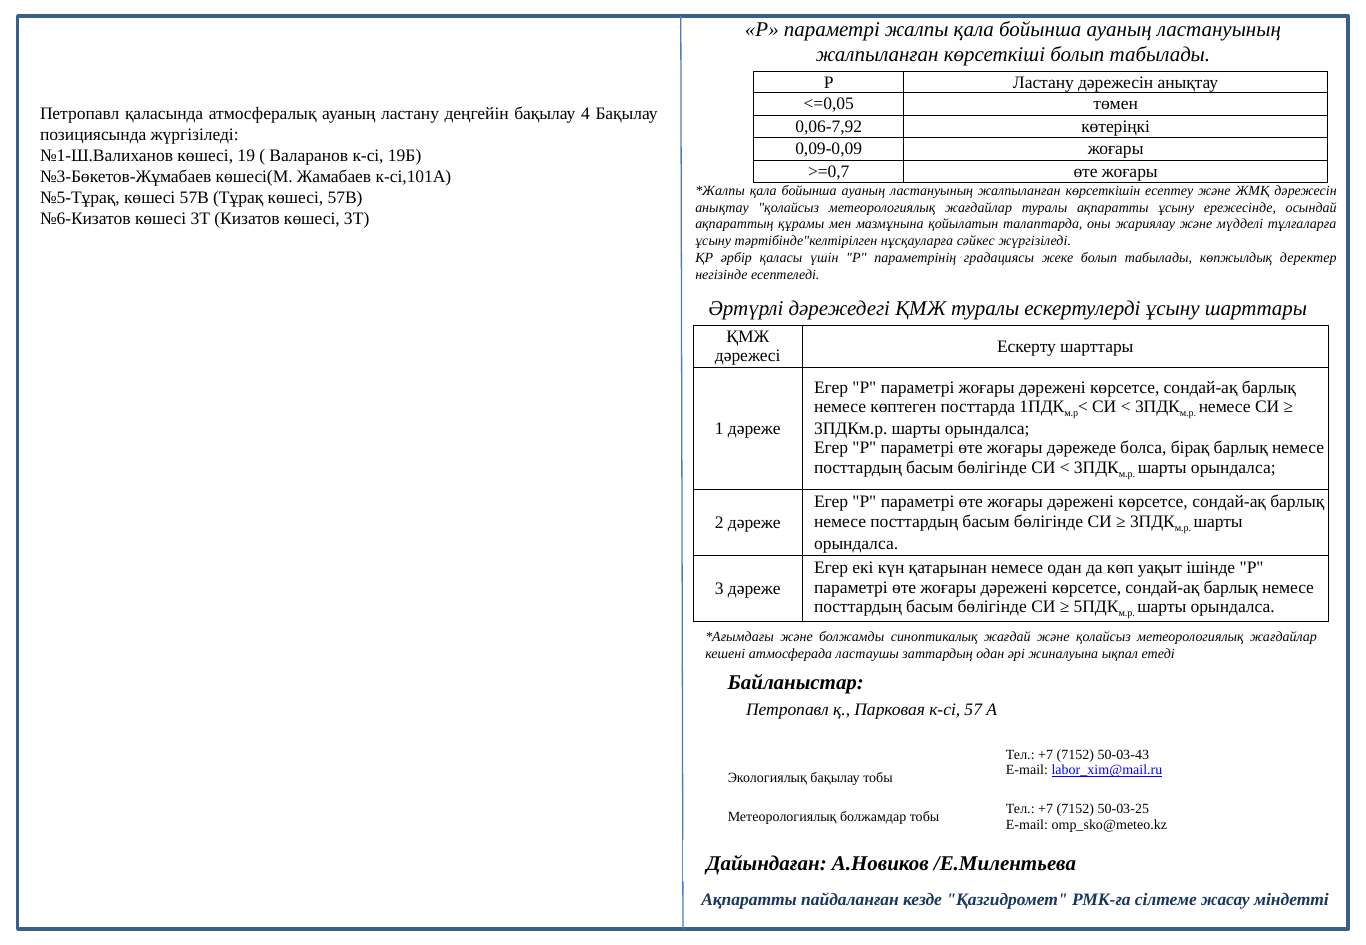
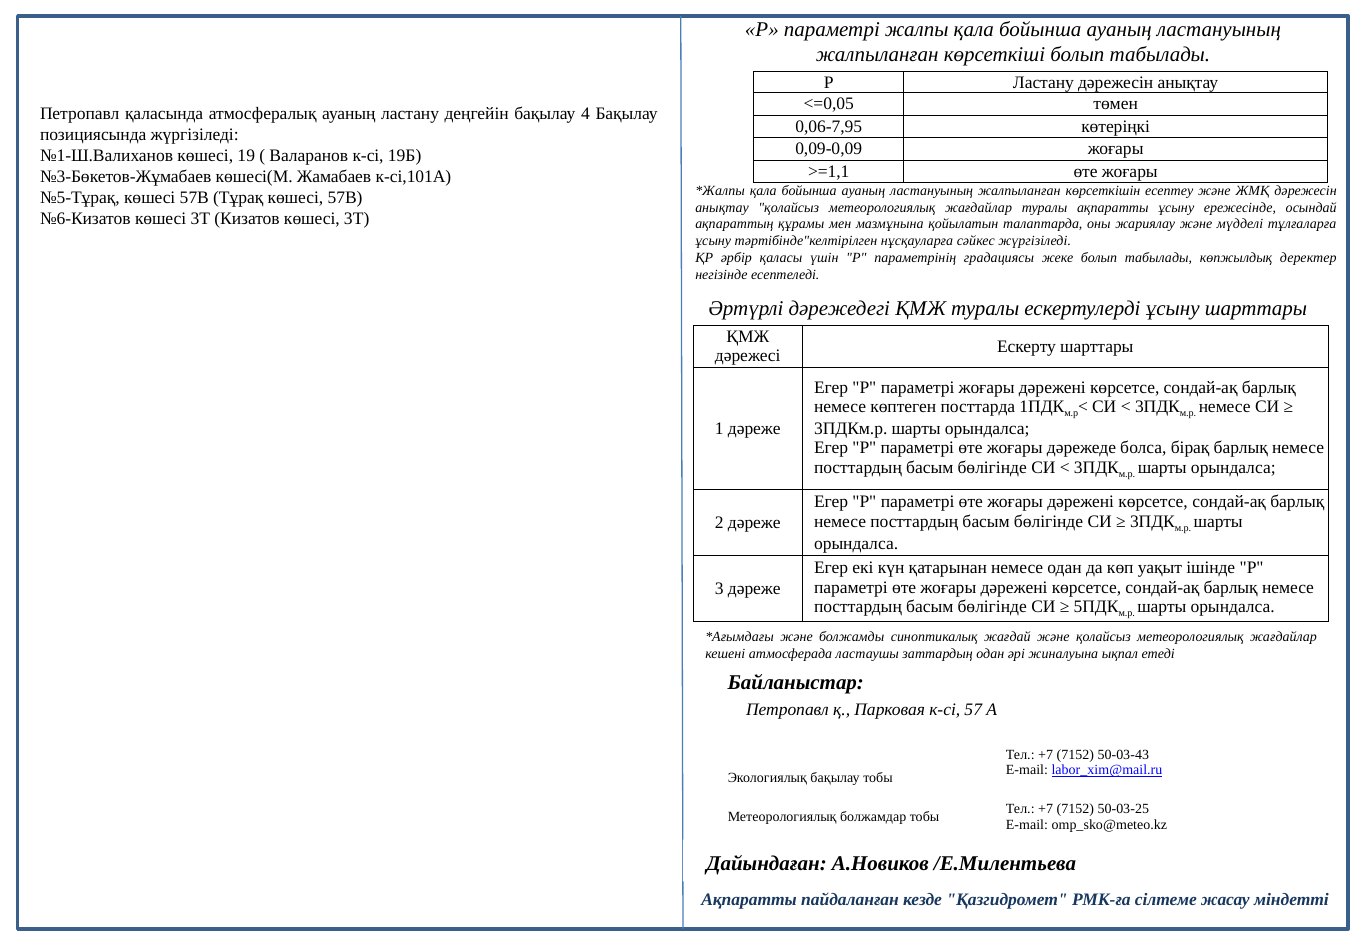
0,06-7,92: 0,06-7,92 -> 0,06-7,95 (829, 126)
>=0,7: >=0,7 -> >=1,1 (829, 171)
